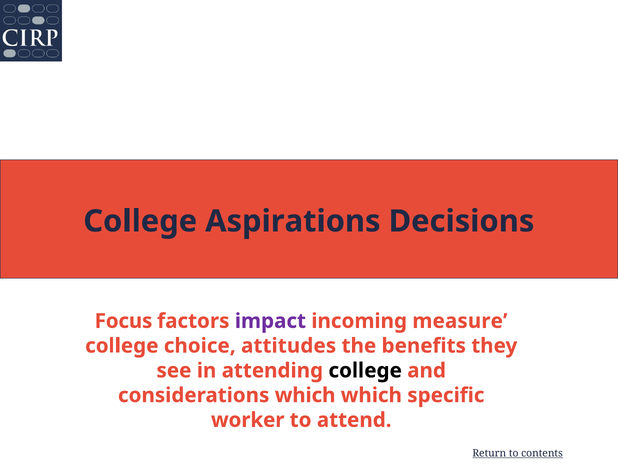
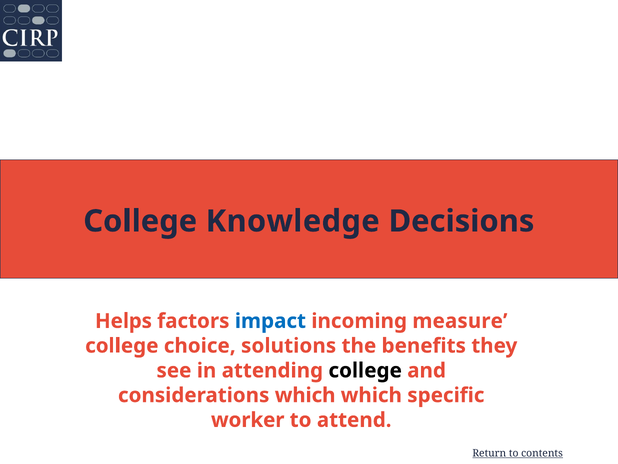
Aspirations: Aspirations -> Knowledge (293, 221)
Focus: Focus -> Helps (123, 321)
impact colour: purple -> blue (270, 321)
attitudes: attitudes -> solutions (289, 345)
